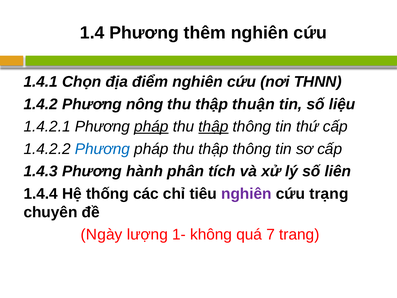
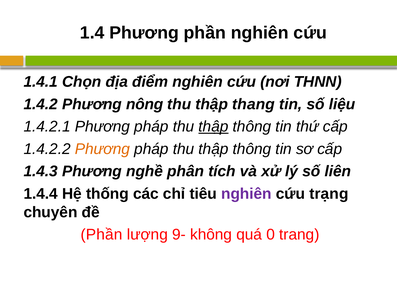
Phương thêm: thêm -> phần (205, 33)
thuận: thuận -> thang (254, 104)
pháp underline: present -> none (151, 126)
Phương colour: blue -> orange (102, 149)
hành: hành -> nghề (145, 171)
Ngày: Ngày -> Phần (102, 234)
1-: 1- -> 9- (179, 234)
7: 7 -> 0 (271, 234)
